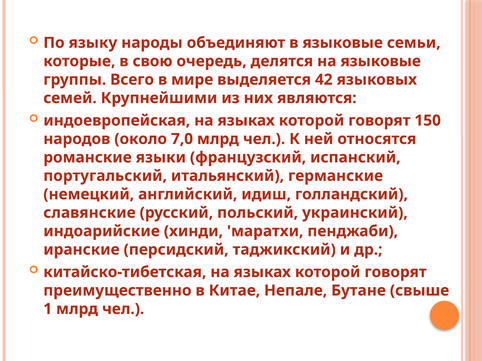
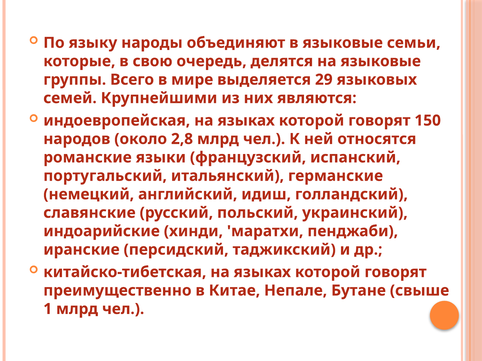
42: 42 -> 29 (324, 80)
7,0: 7,0 -> 2,8 (182, 139)
